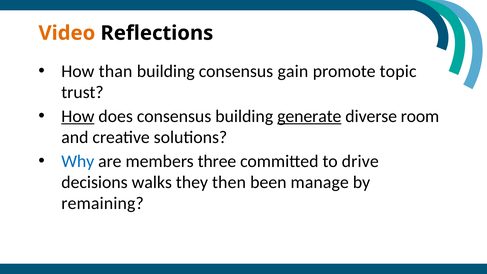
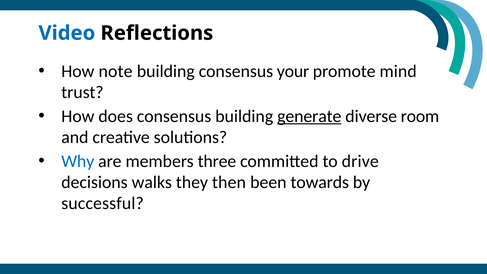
Video colour: orange -> blue (67, 33)
than: than -> note (116, 71)
gain: gain -> your (293, 71)
topic: topic -> mind (398, 71)
How underline: present -> none (78, 116)
manage: manage -> towards (320, 182)
remaining: remaining -> successful (103, 203)
